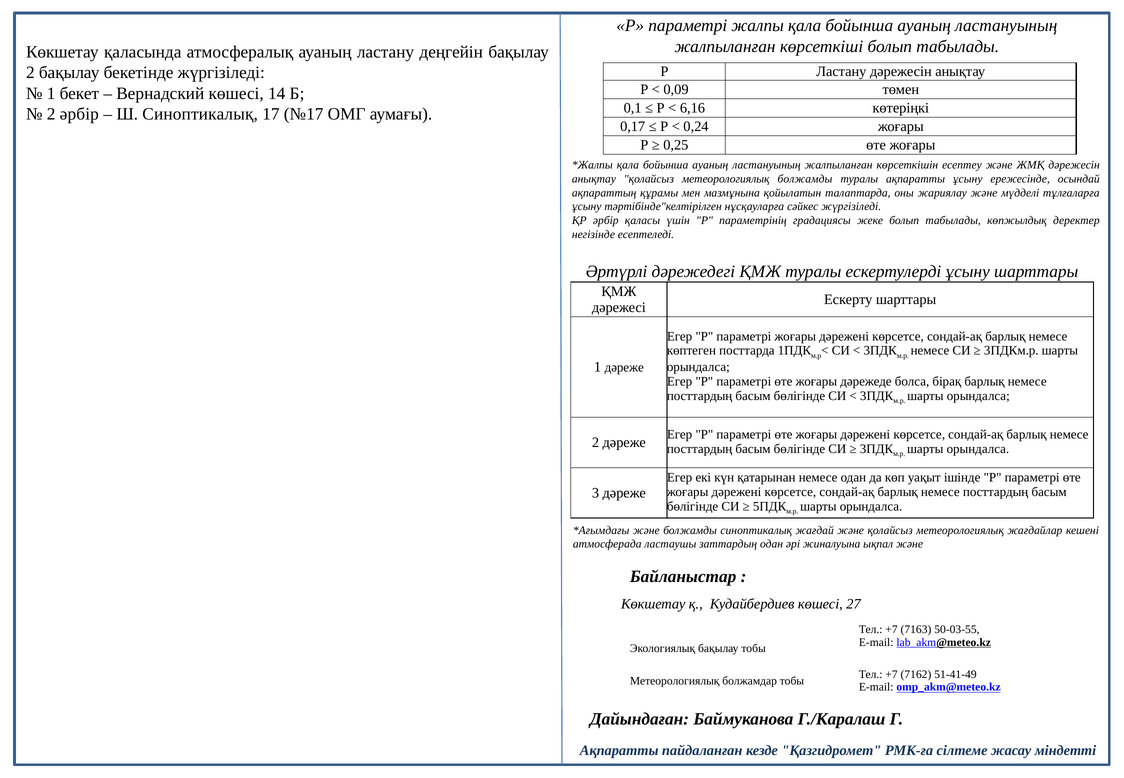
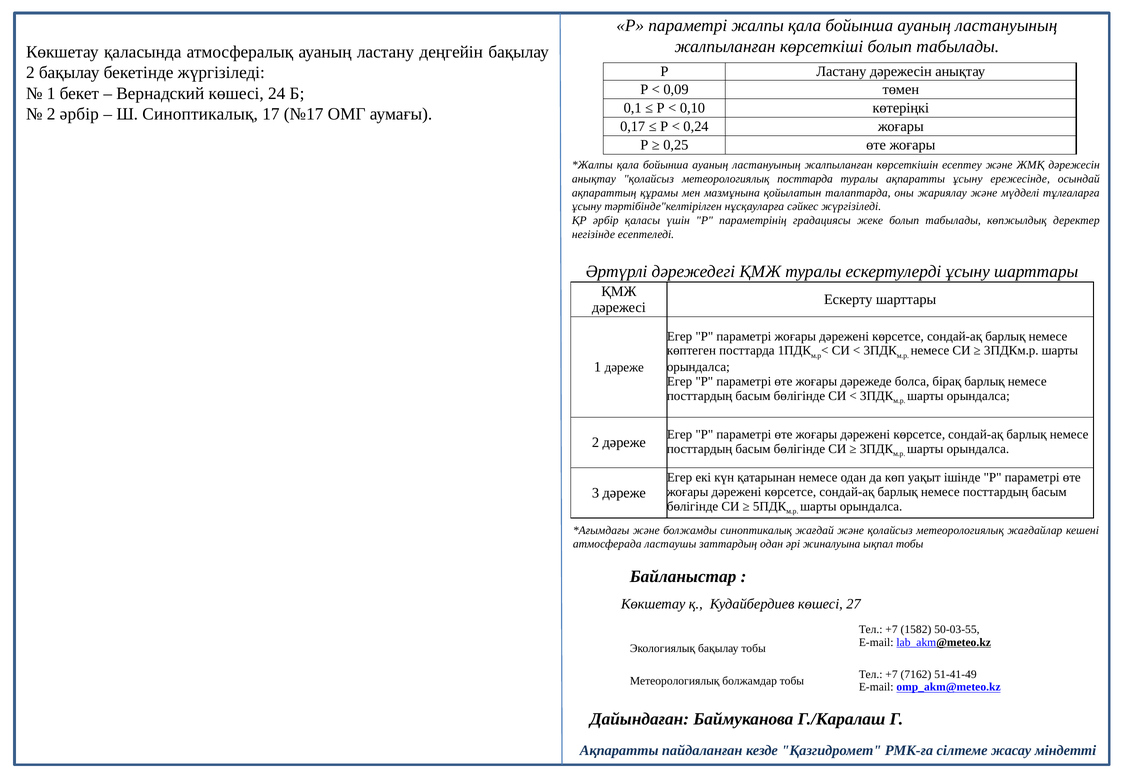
14: 14 -> 24 (277, 93)
6,16: 6,16 -> 0,10 (692, 108)
метеорологиялық болжамды: болжамды -> посттарда (805, 179)
ықпал және: және -> тобы (910, 544)
7163: 7163 -> 1582 (916, 630)
